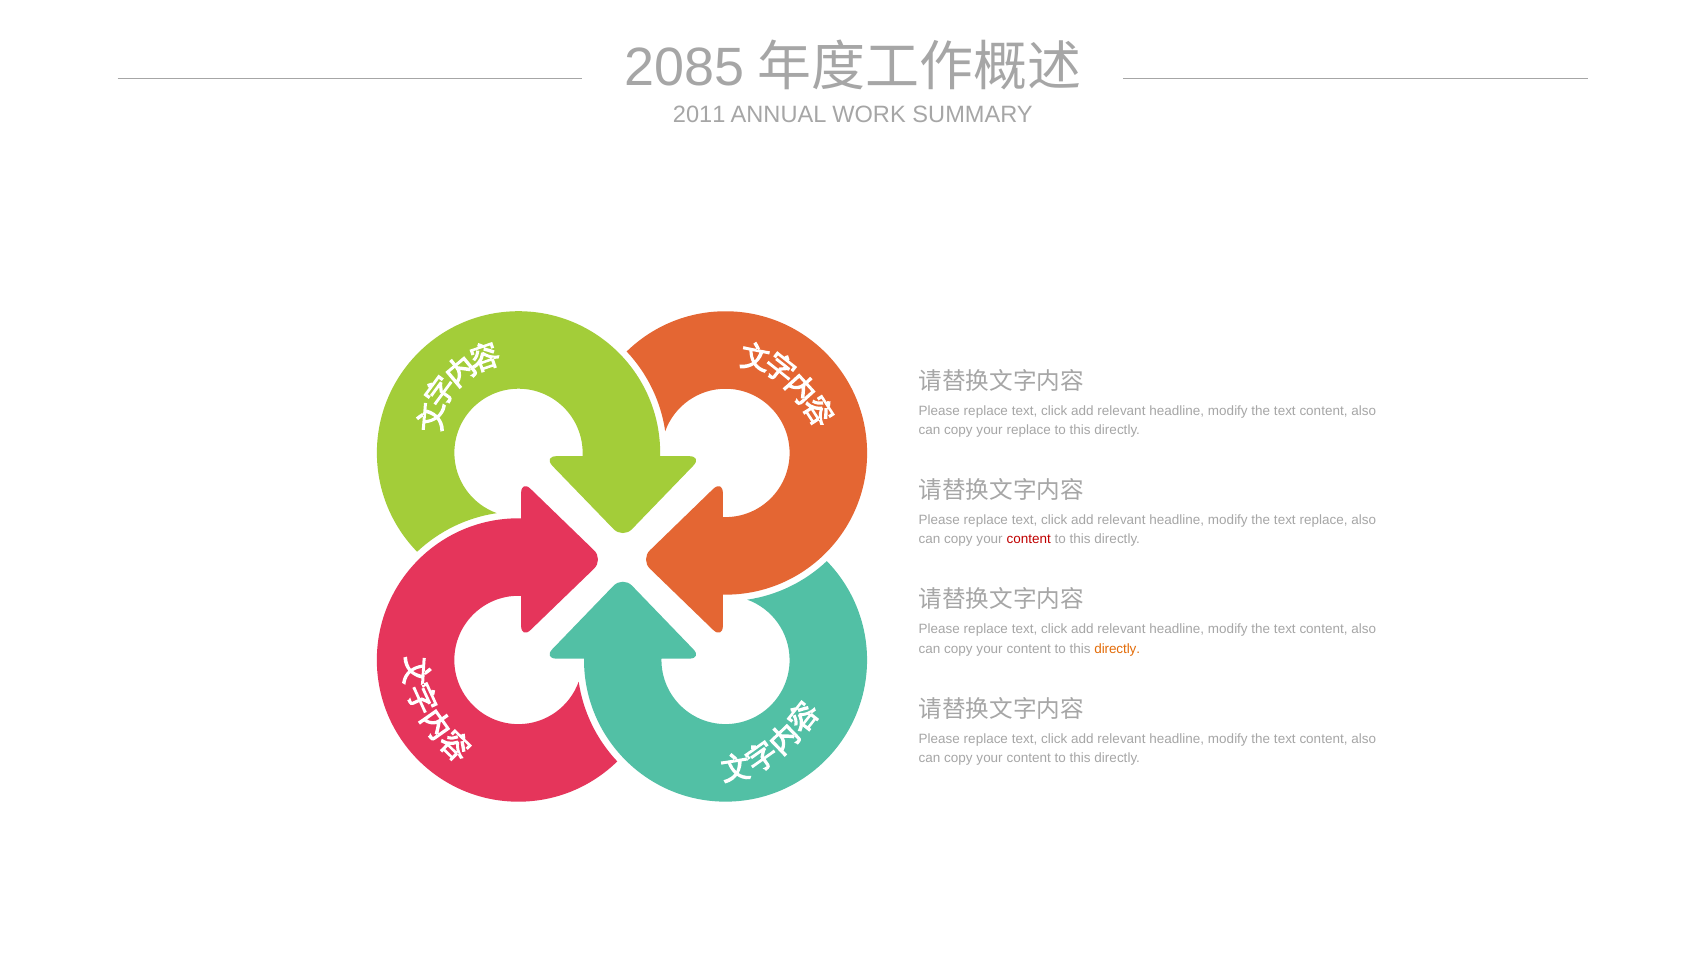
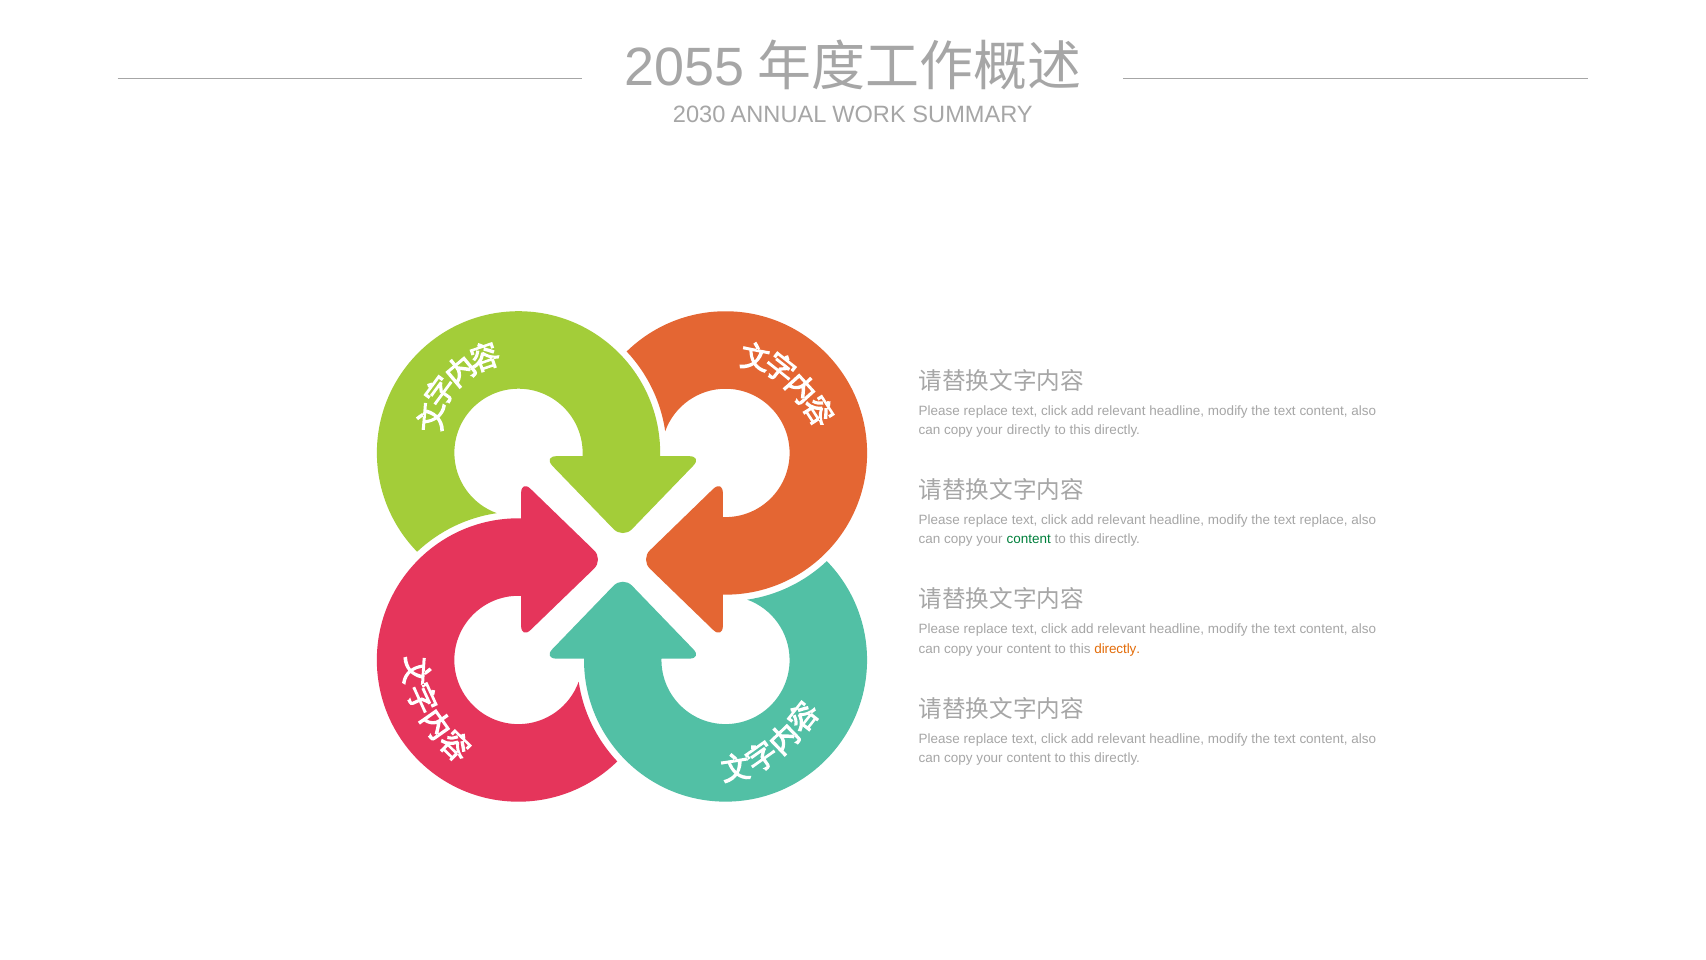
2085: 2085 -> 2055 (685, 67)
2011: 2011 -> 2030 (699, 114)
your replace: replace -> directly (1029, 430)
content colour: red -> green (1029, 539)
